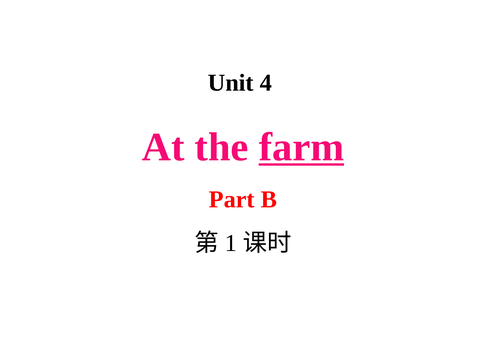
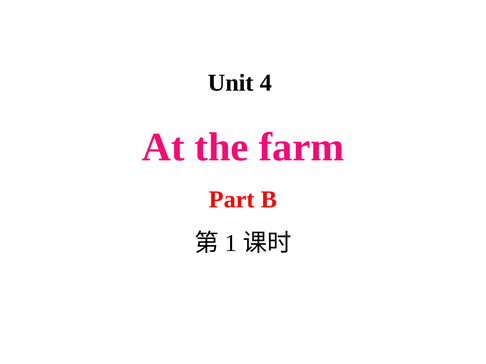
farm underline: present -> none (301, 147)
